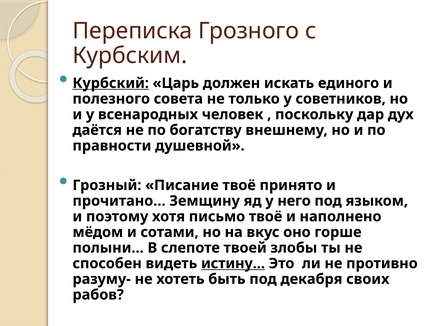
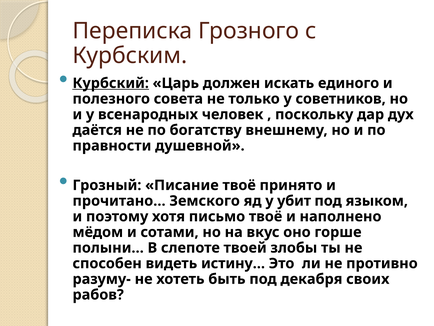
Земщину: Земщину -> Земского (205, 201)
него: него -> убит (294, 201)
истину… underline: present -> none (233, 263)
